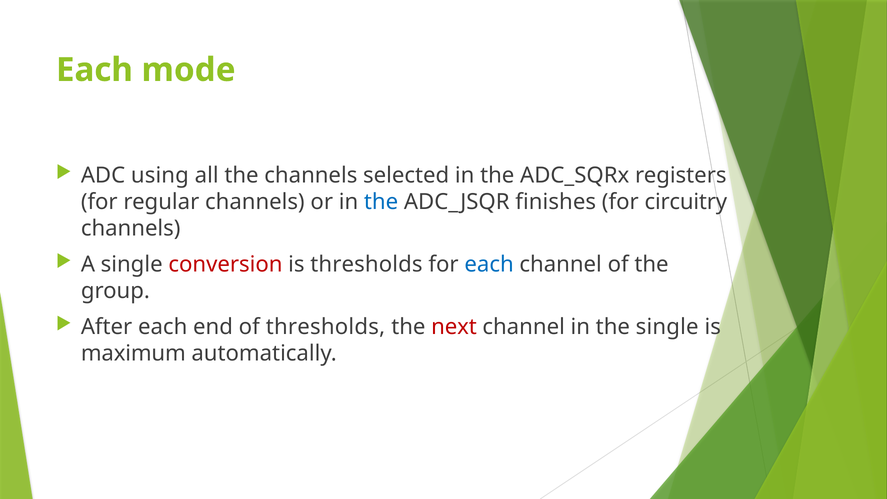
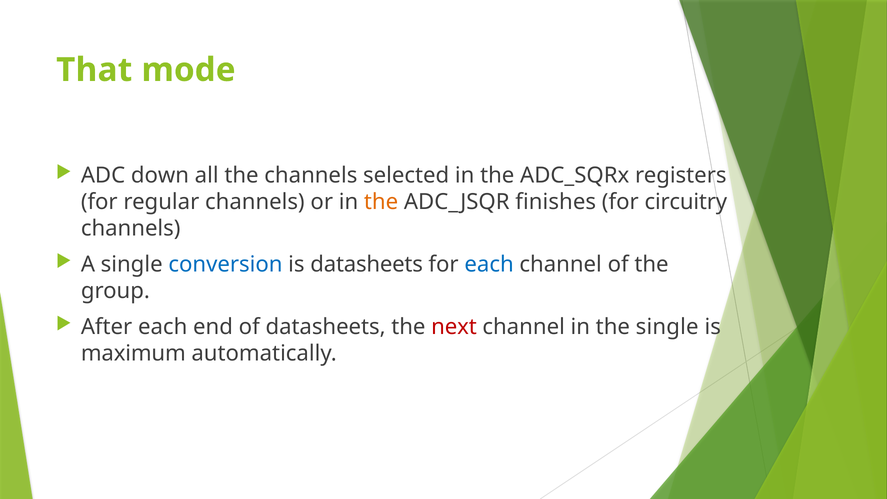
Each: Each -> That (94, 70)
using: using -> down (160, 175)
the colour: blue -> orange (381, 202)
conversion colour: red -> blue (225, 264)
is thresholds: thresholds -> datasheets (367, 264)
of thresholds: thresholds -> datasheets (326, 327)
